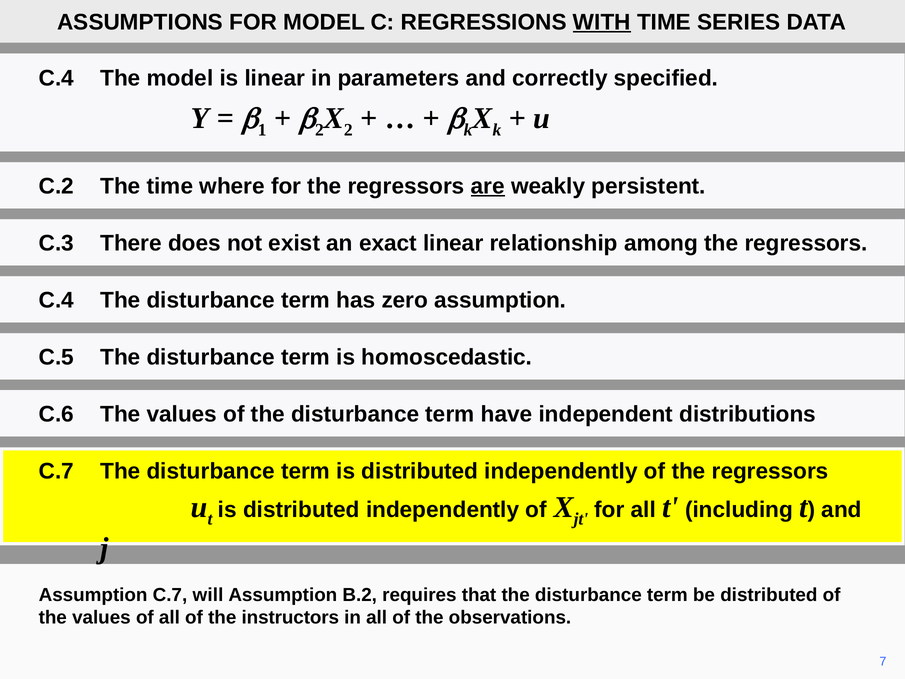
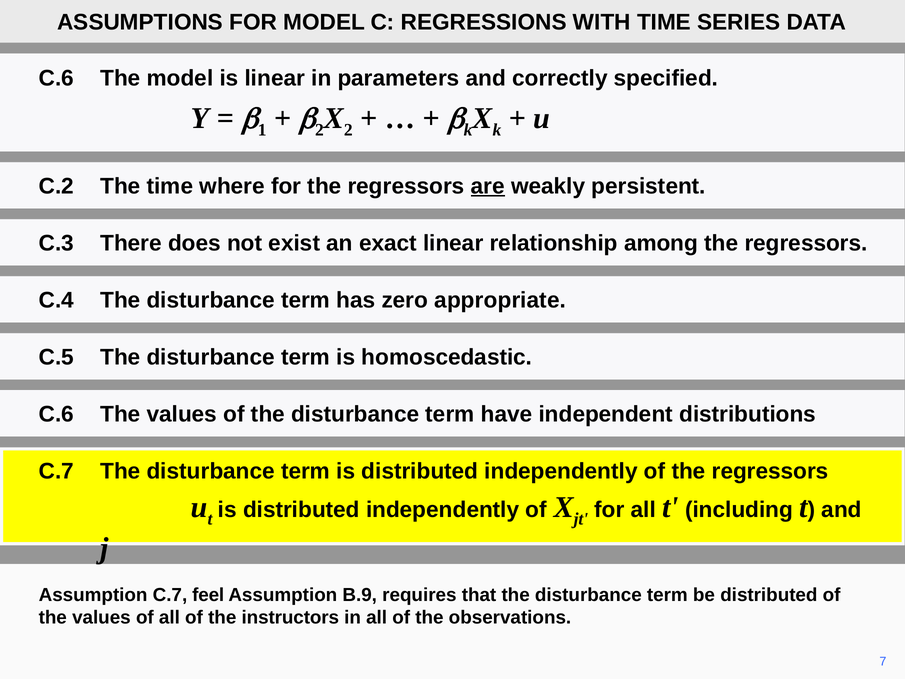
WITH underline: present -> none (602, 22)
C.4: C.4 -> C.6 (56, 78)
zero assumption: assumption -> appropriate (500, 300)
will: will -> feel (208, 595)
B.2: B.2 -> B.9 (360, 595)
